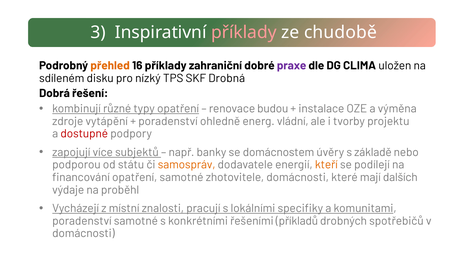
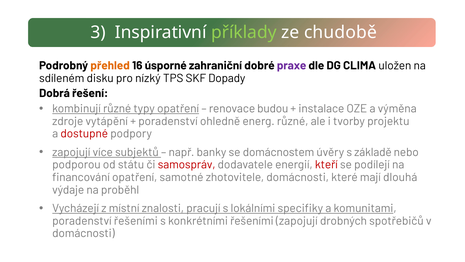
příklady colour: pink -> light green (244, 32)
16 příklady: příklady -> úsporné (166, 65)
Drobná: Drobná -> Dopady (227, 78)
energ vládní: vládní -> různé (293, 121)
samospráv colour: orange -> red (187, 164)
kteří colour: orange -> red (326, 164)
dalších: dalších -> dlouhá (400, 177)
poradenství samotné: samotné -> řešeními (136, 221)
řešeními příkladů: příkladů -> zapojují (297, 221)
